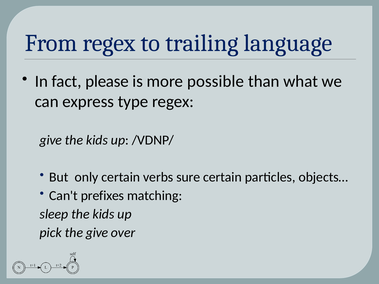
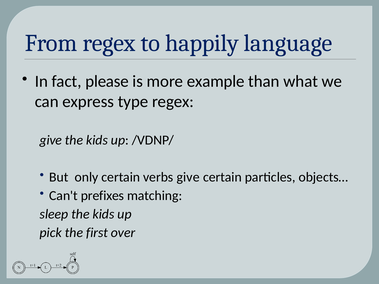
trailing: trailing -> happily (202, 43)
possible: possible -> example (216, 81)
verbs sure: sure -> give (188, 177)
the give: give -> first (97, 233)
